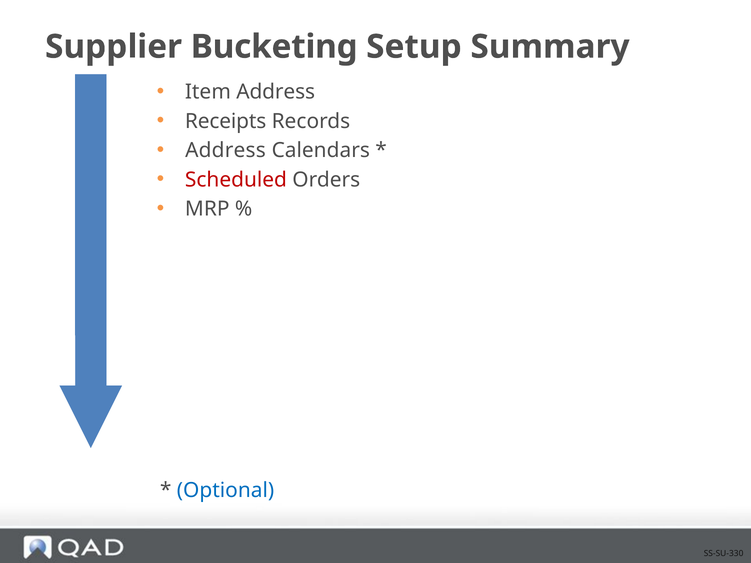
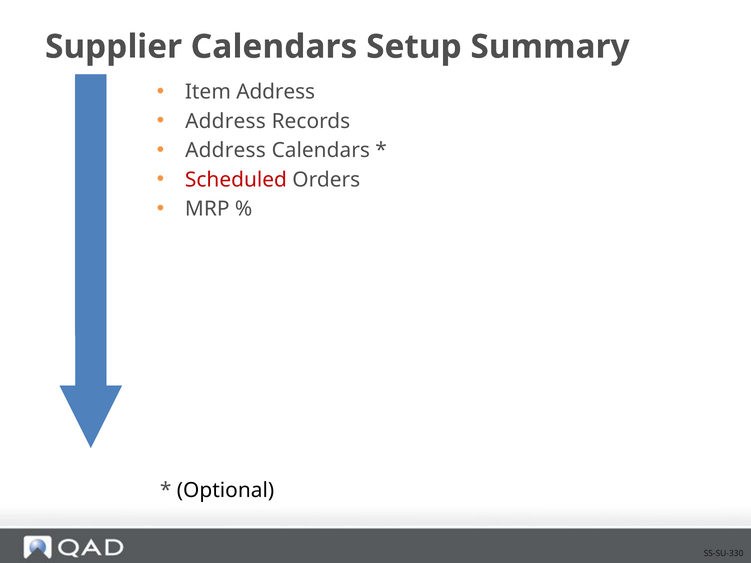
Bucketing: Bucketing -> Calendars (274, 47)
Receipts: Receipts -> Address (225, 121)
Optional colour: blue -> black (226, 491)
